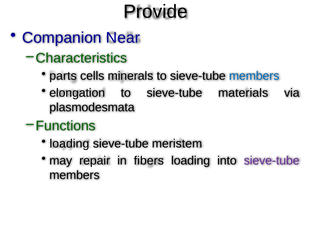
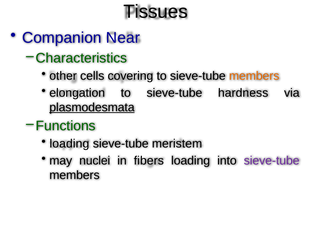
Provide: Provide -> Tissues (156, 12)
parts: parts -> other (63, 76)
minerals: minerals -> covering (130, 76)
members colour: blue -> orange (254, 76)
materials: materials -> hardness (243, 93)
plasmodesmata underline: none -> present (92, 107)
repair: repair -> nuclei (95, 161)
